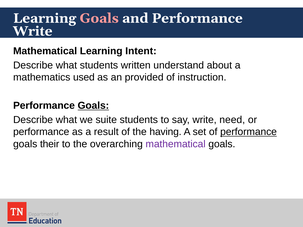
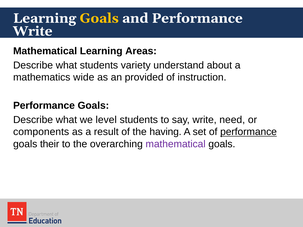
Goals colour: pink -> yellow (99, 18)
Intent: Intent -> Areas (141, 51)
written: written -> variety (136, 65)
used: used -> wide (84, 77)
Goals underline: present -> none (93, 106)
suite: suite -> level (106, 120)
performance: performance -> components (41, 132)
